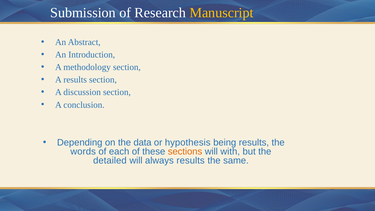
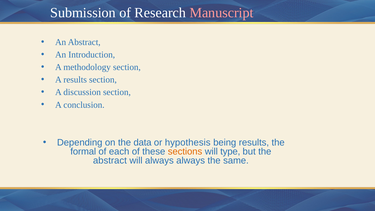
Manuscript colour: yellow -> pink (222, 13)
words: words -> formal (83, 152)
with: with -> type (230, 152)
detailed: detailed -> abstract (110, 161)
always results: results -> always (191, 161)
